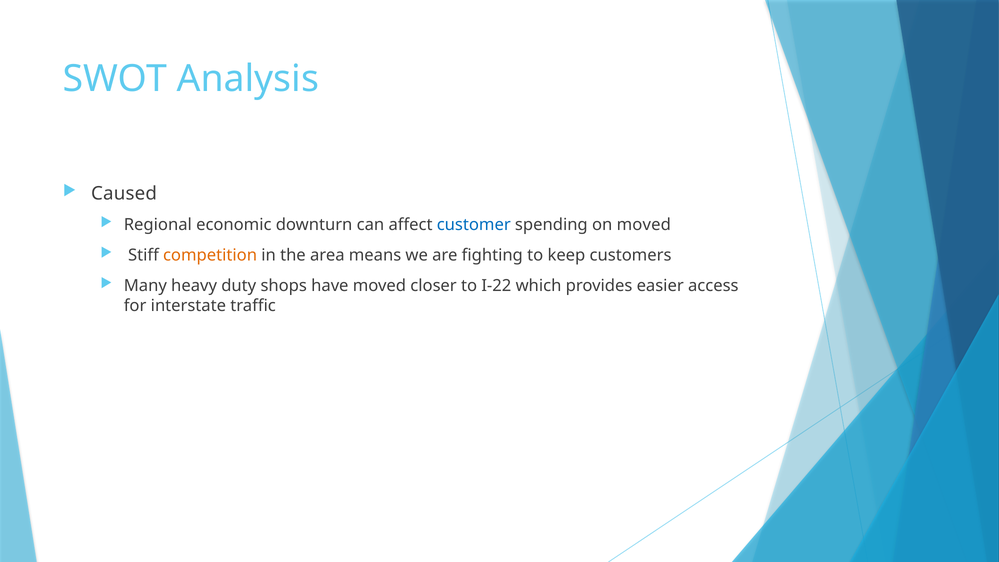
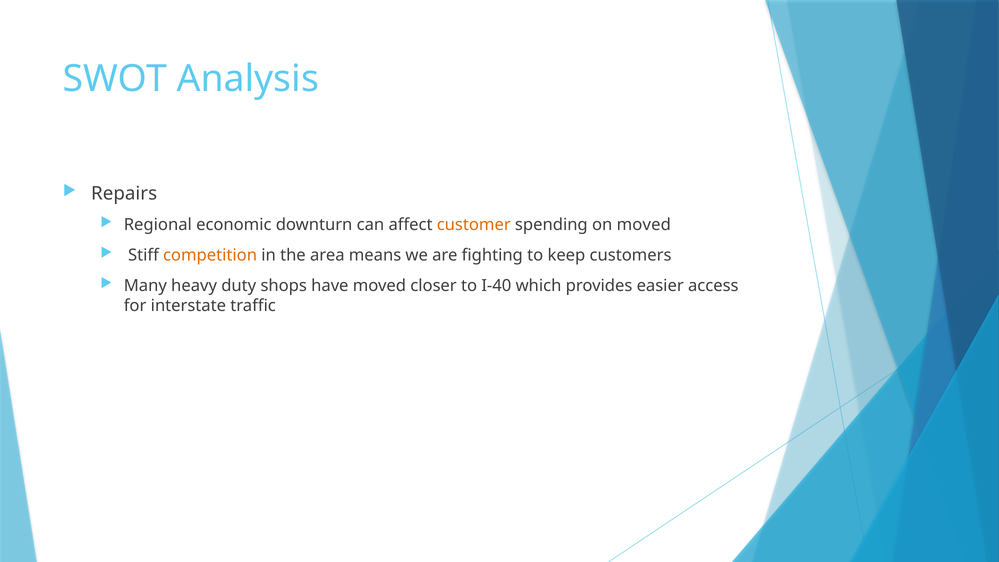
Caused: Caused -> Repairs (124, 193)
customer colour: blue -> orange (474, 225)
I-22: I-22 -> I-40 (496, 286)
